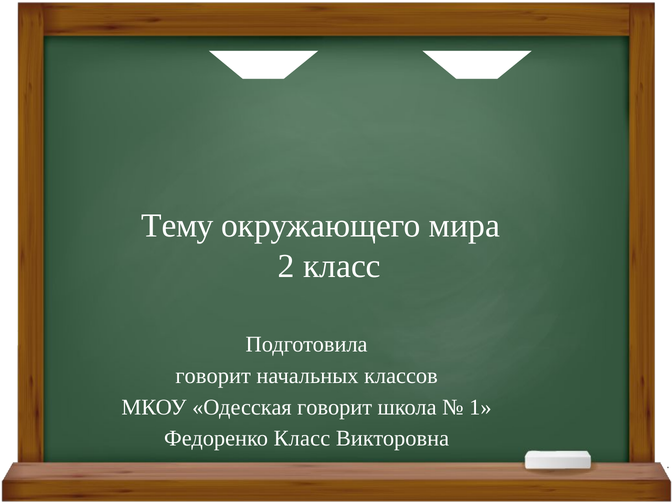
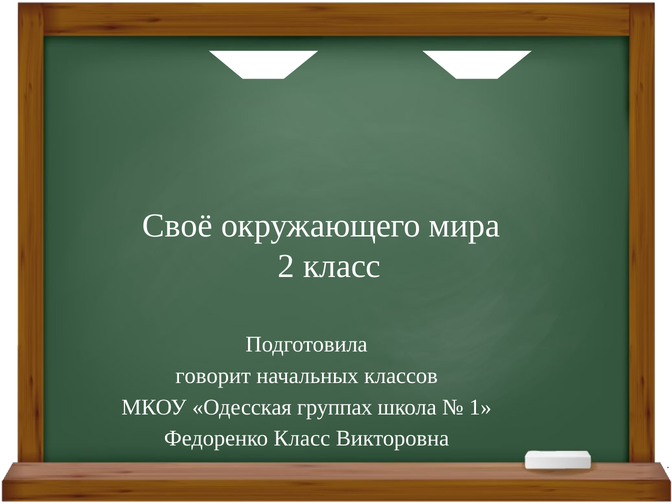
Тему: Тему -> Своё (177, 226)
Одесская говорит: говорит -> группах (335, 407)
